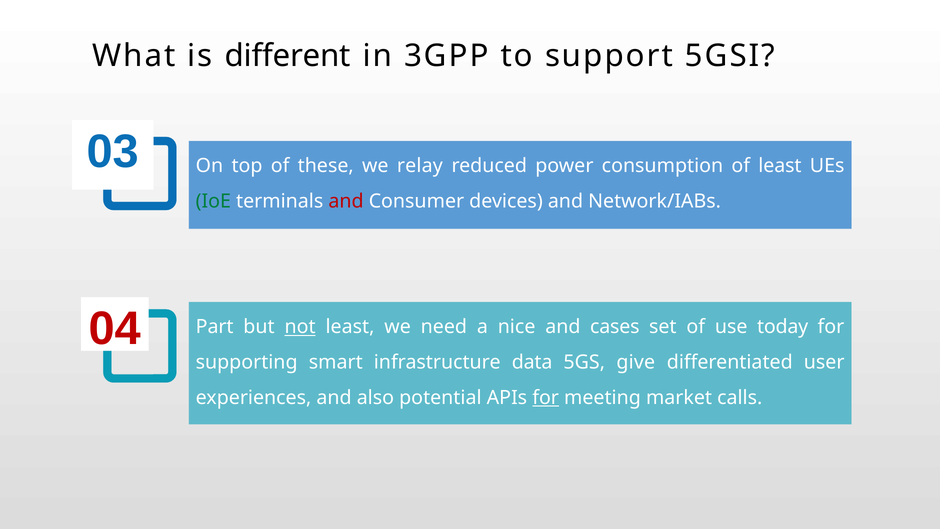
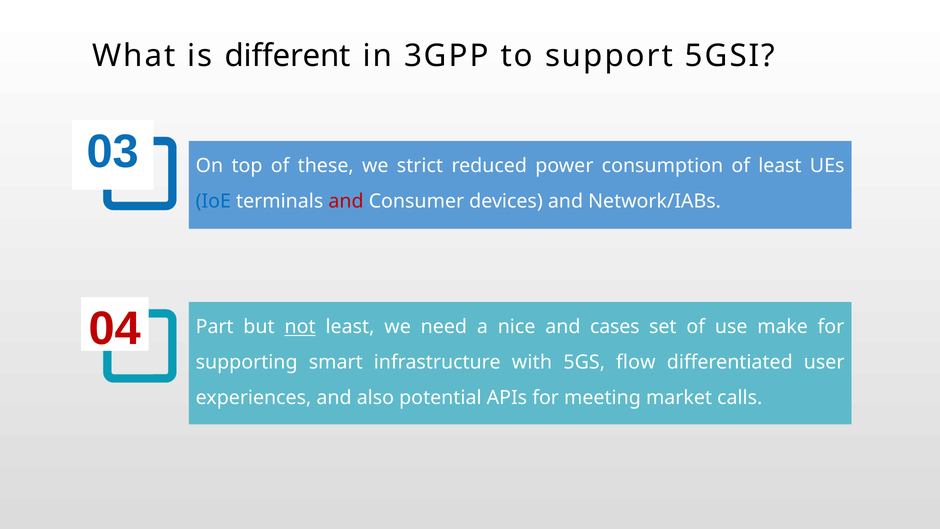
relay: relay -> strict (420, 166)
IoE colour: green -> blue (213, 201)
today: today -> make (783, 327)
data: data -> with (532, 362)
give: give -> flow (636, 362)
for underline: present -> none (546, 397)
